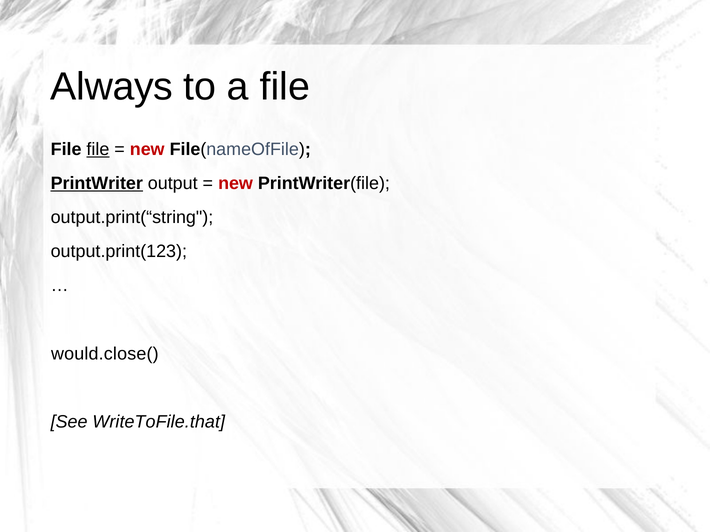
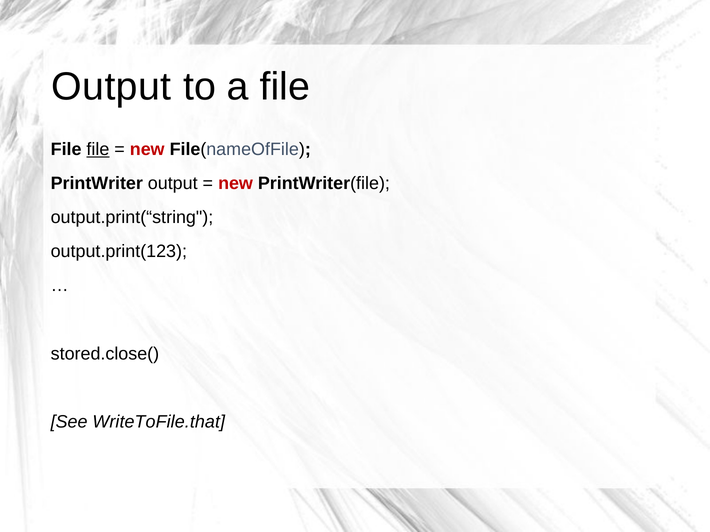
Always: Always -> Output (111, 87)
PrintWriter underline: present -> none (97, 183)
would.close(: would.close( -> stored.close( (105, 354)
